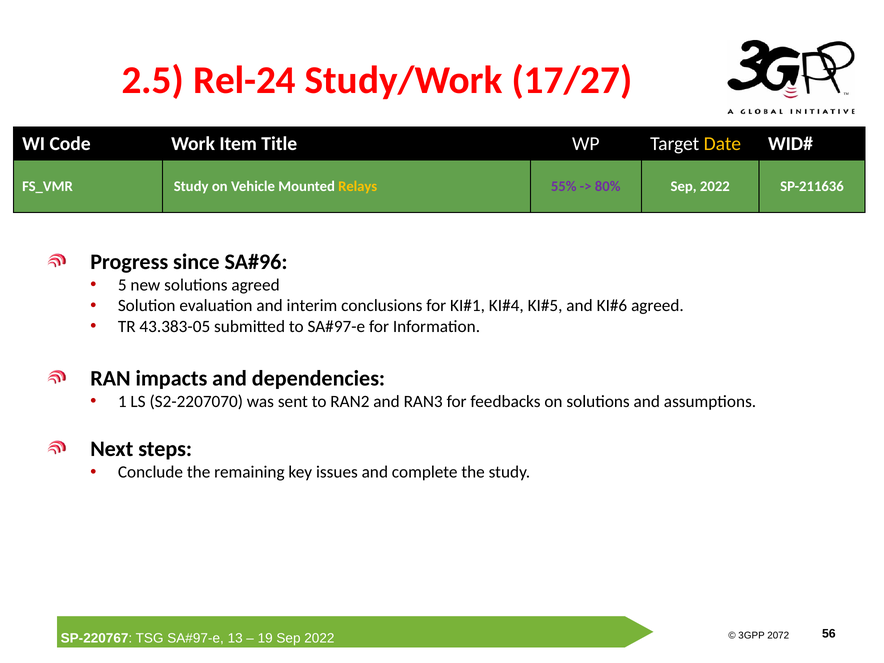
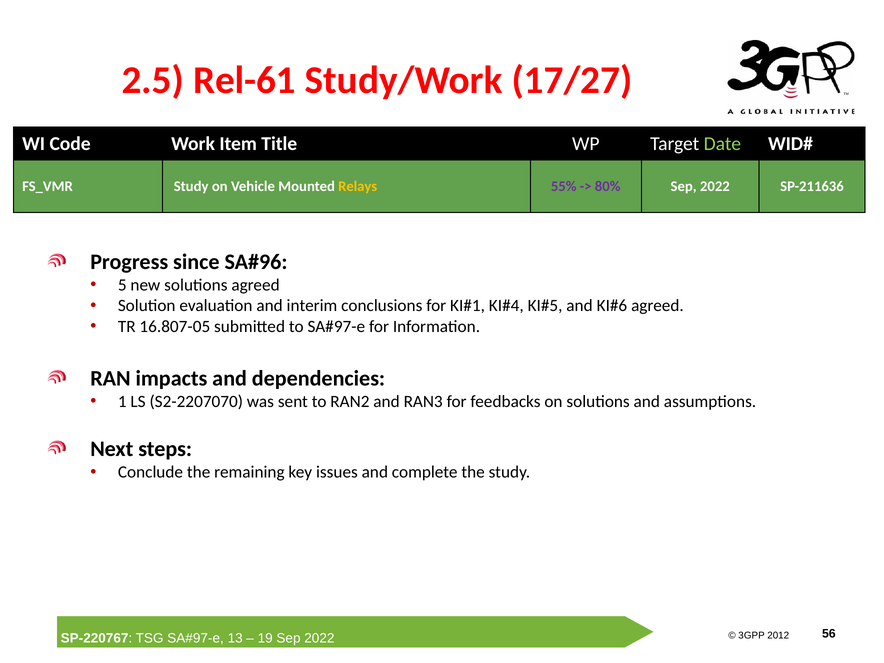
Rel-24: Rel-24 -> Rel-61 (244, 80)
Date colour: yellow -> light green (722, 144)
43.383-05: 43.383-05 -> 16.807-05 (175, 326)
2072: 2072 -> 2012 (778, 636)
